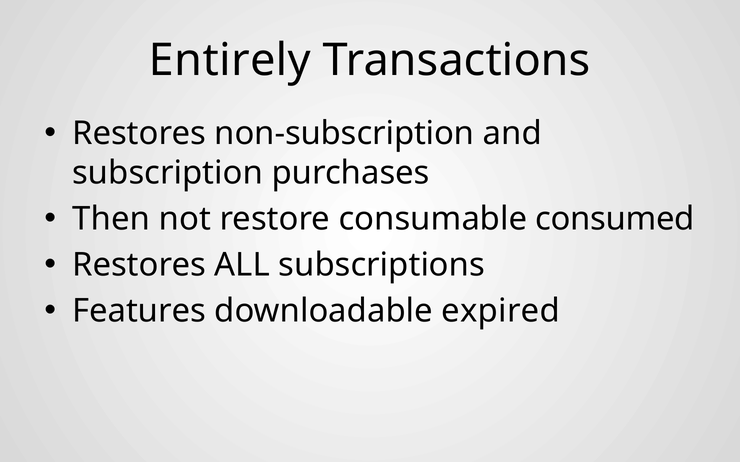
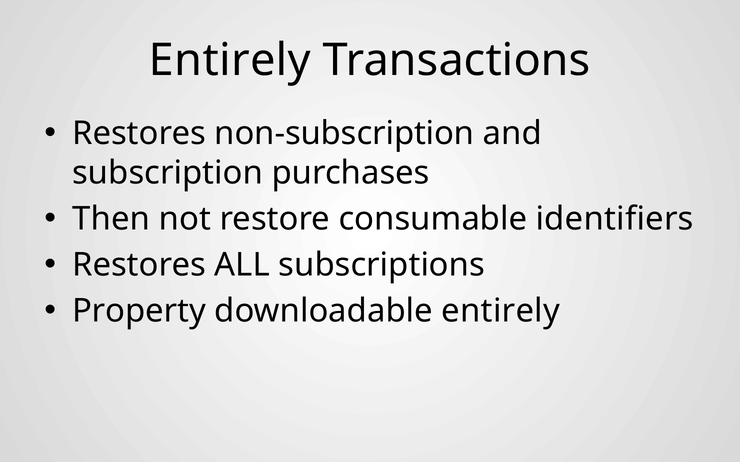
consumed: consumed -> identifiers (615, 219)
Features: Features -> Property (139, 311)
downloadable expired: expired -> entirely (501, 311)
